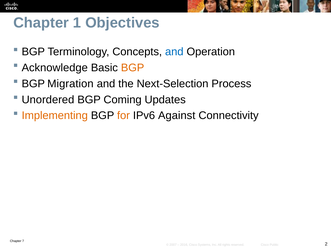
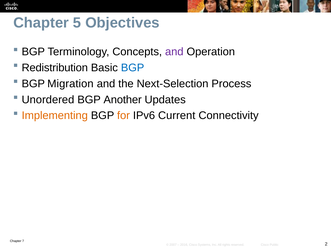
1: 1 -> 5 (77, 23)
and colour: blue -> purple (174, 52)
Acknowledge: Acknowledge -> Redistribution (55, 68)
BGP colour: orange -> blue (133, 68)
Coming: Coming -> Another (123, 100)
Against: Against -> Current (177, 116)
